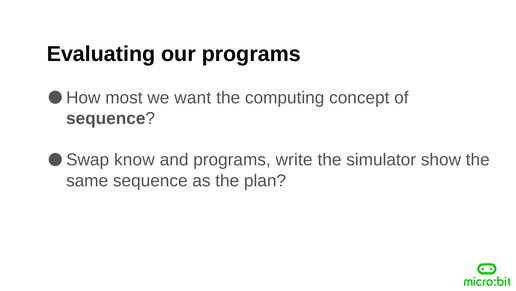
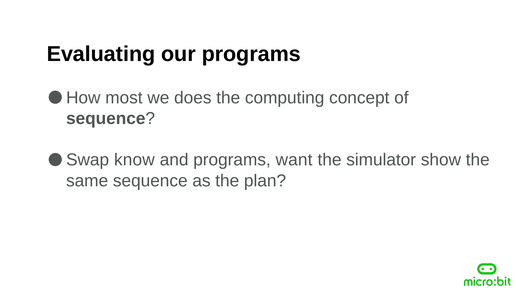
want: want -> does (193, 98)
write: write -> want (294, 160)
